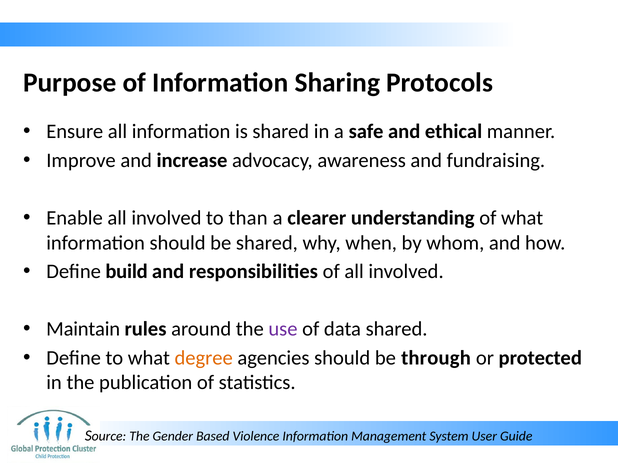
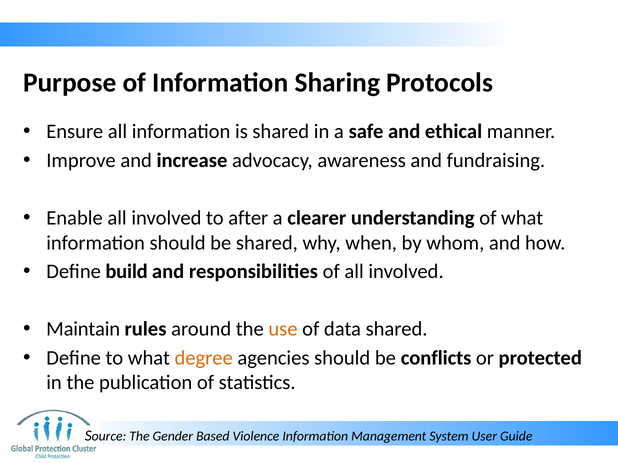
than: than -> after (248, 218)
use colour: purple -> orange (283, 330)
through: through -> conflicts (436, 358)
